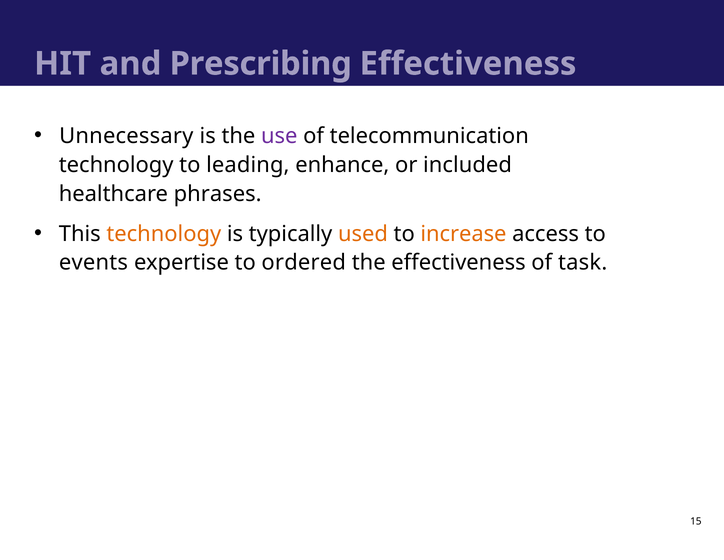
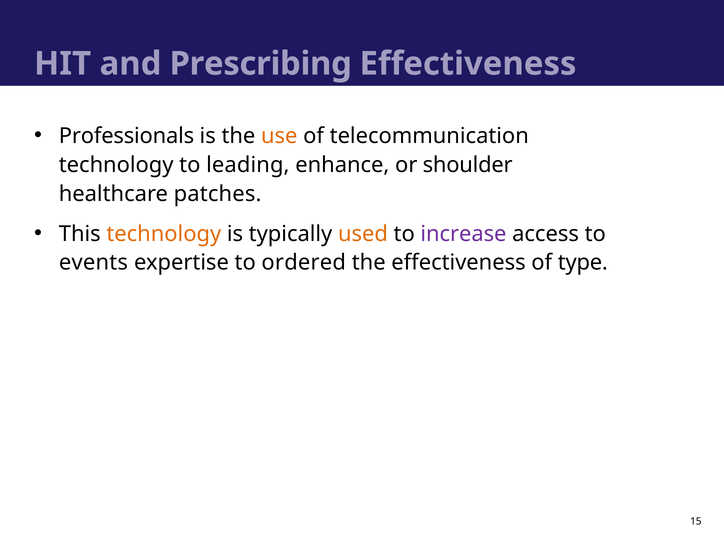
Unnecessary: Unnecessary -> Professionals (127, 136)
use colour: purple -> orange (279, 136)
included: included -> shoulder (468, 165)
phrases: phrases -> patches (218, 194)
increase colour: orange -> purple (463, 234)
task: task -> type (583, 262)
